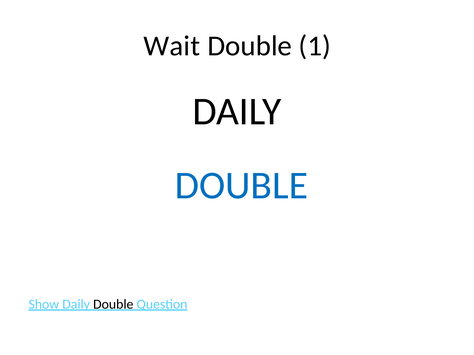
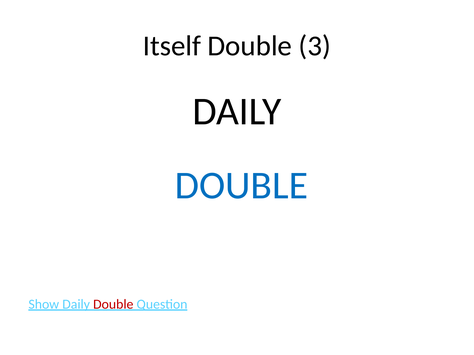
Wait: Wait -> Itself (172, 46)
1: 1 -> 3 (315, 46)
Double colour: black -> red (113, 305)
